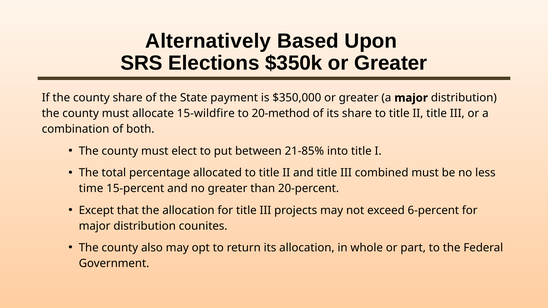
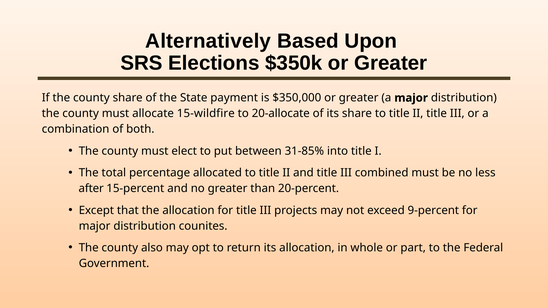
20-method: 20-method -> 20-allocate (281, 114)
21-85%: 21-85% -> 31-85% (304, 151)
time: time -> after (91, 189)
6-percent: 6-percent -> 9-percent (433, 210)
